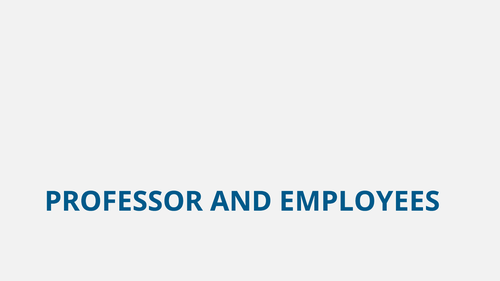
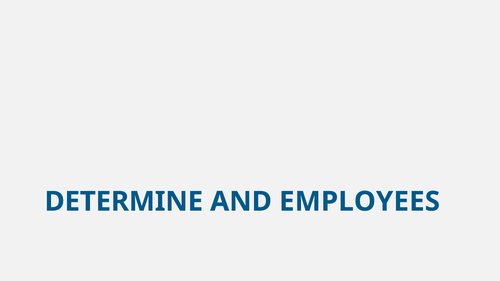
PROFESSOR: PROFESSOR -> DETERMINE (124, 202)
